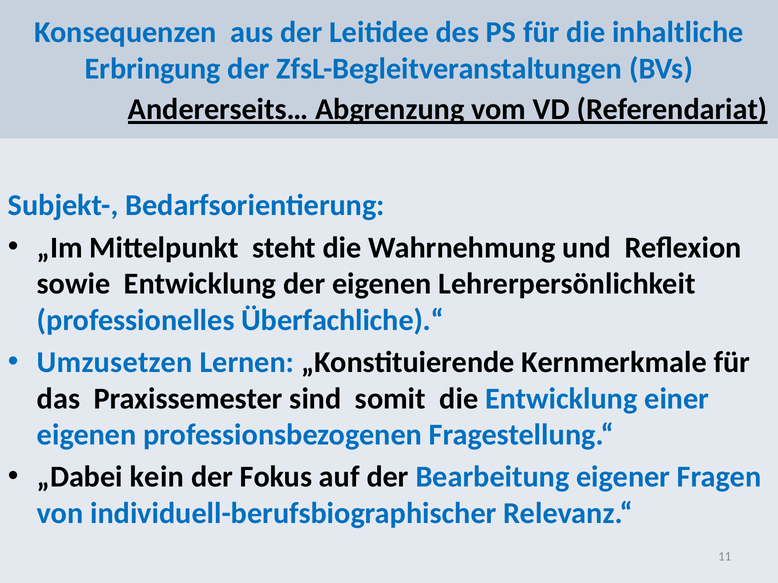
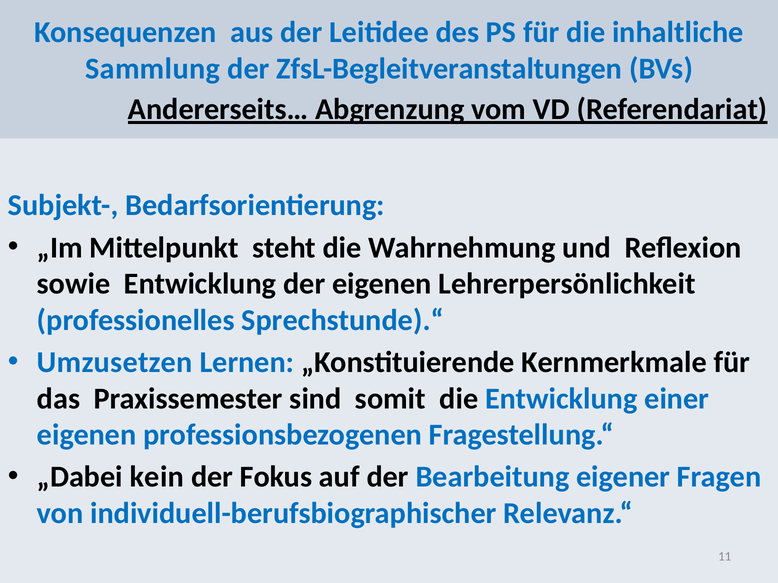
Erbringung: Erbringung -> Sammlung (153, 69)
Überfachliche).“: Überfachliche).“ -> Sprechstunde).“ (343, 320)
